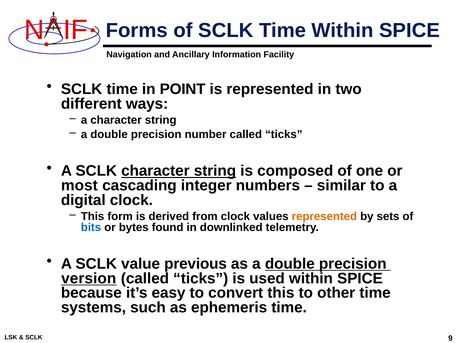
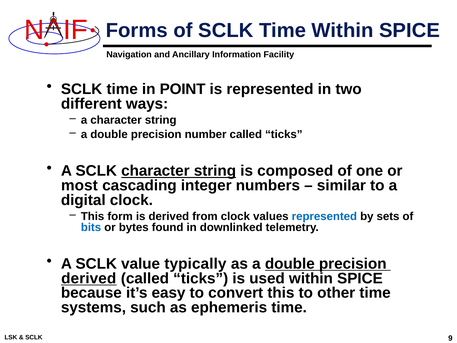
represented colour: orange -> blue (324, 216)
previous: previous -> typically (195, 264)
version: version -> derived (89, 278)
